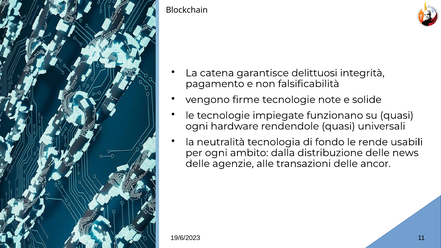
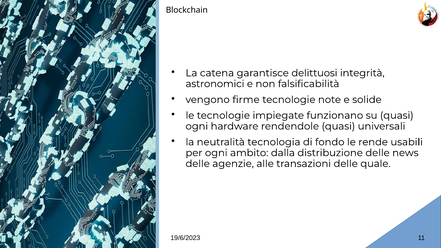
pagamento: pagamento -> astronomici (215, 84)
ancor: ancor -> quale (375, 164)
